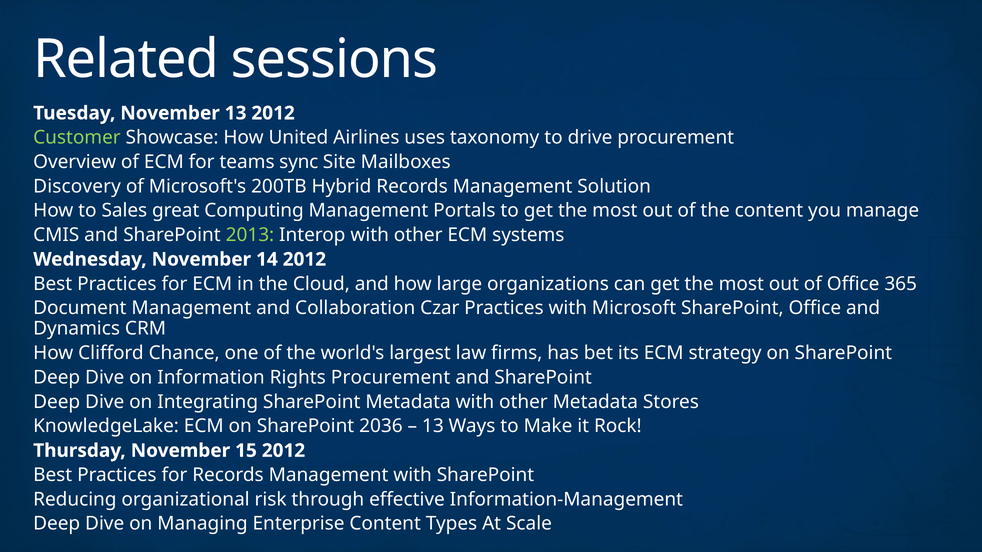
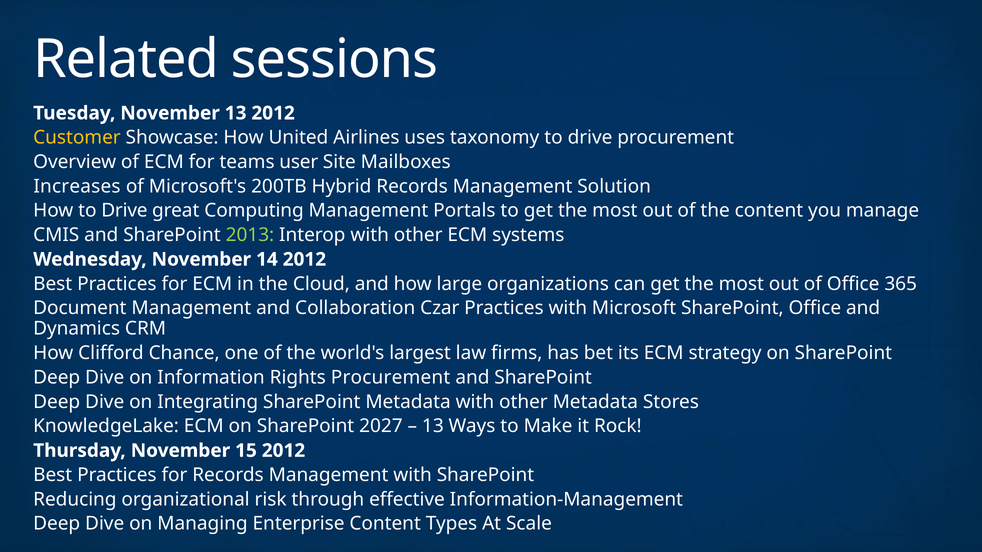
Customer colour: light green -> yellow (77, 138)
sync: sync -> user (299, 162)
Discovery: Discovery -> Increases (77, 186)
How to Sales: Sales -> Drive (124, 211)
2036: 2036 -> 2027 (381, 426)
